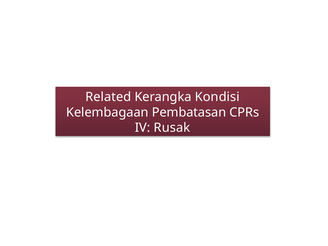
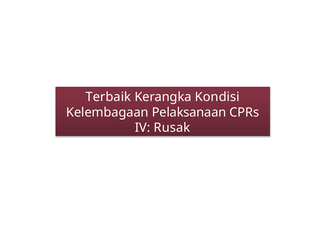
Related: Related -> Terbaik (108, 97)
Pembatasan: Pembatasan -> Pelaksanaan (189, 112)
